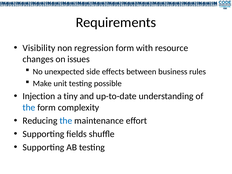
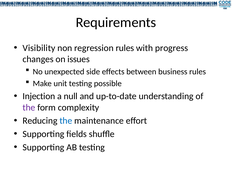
regression form: form -> rules (125, 48)
resource: resource -> progress (172, 48)
tiny: tiny -> null (71, 96)
the colour: blue -> purple (29, 107)
